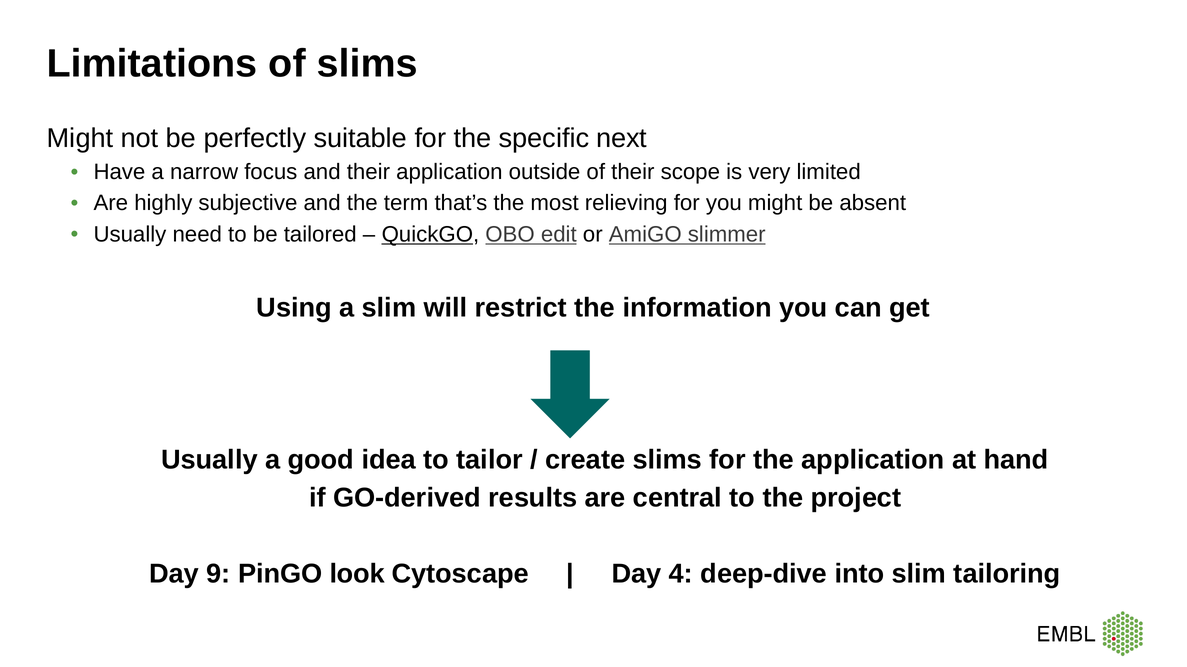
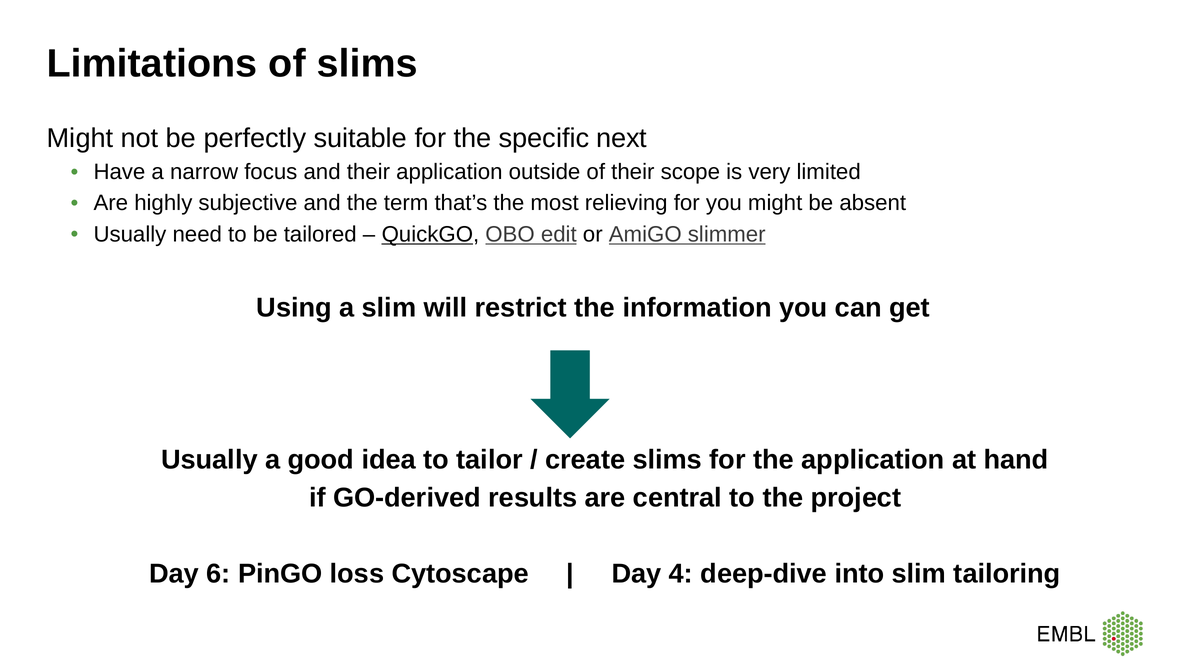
9: 9 -> 6 (218, 574)
look: look -> loss (357, 574)
